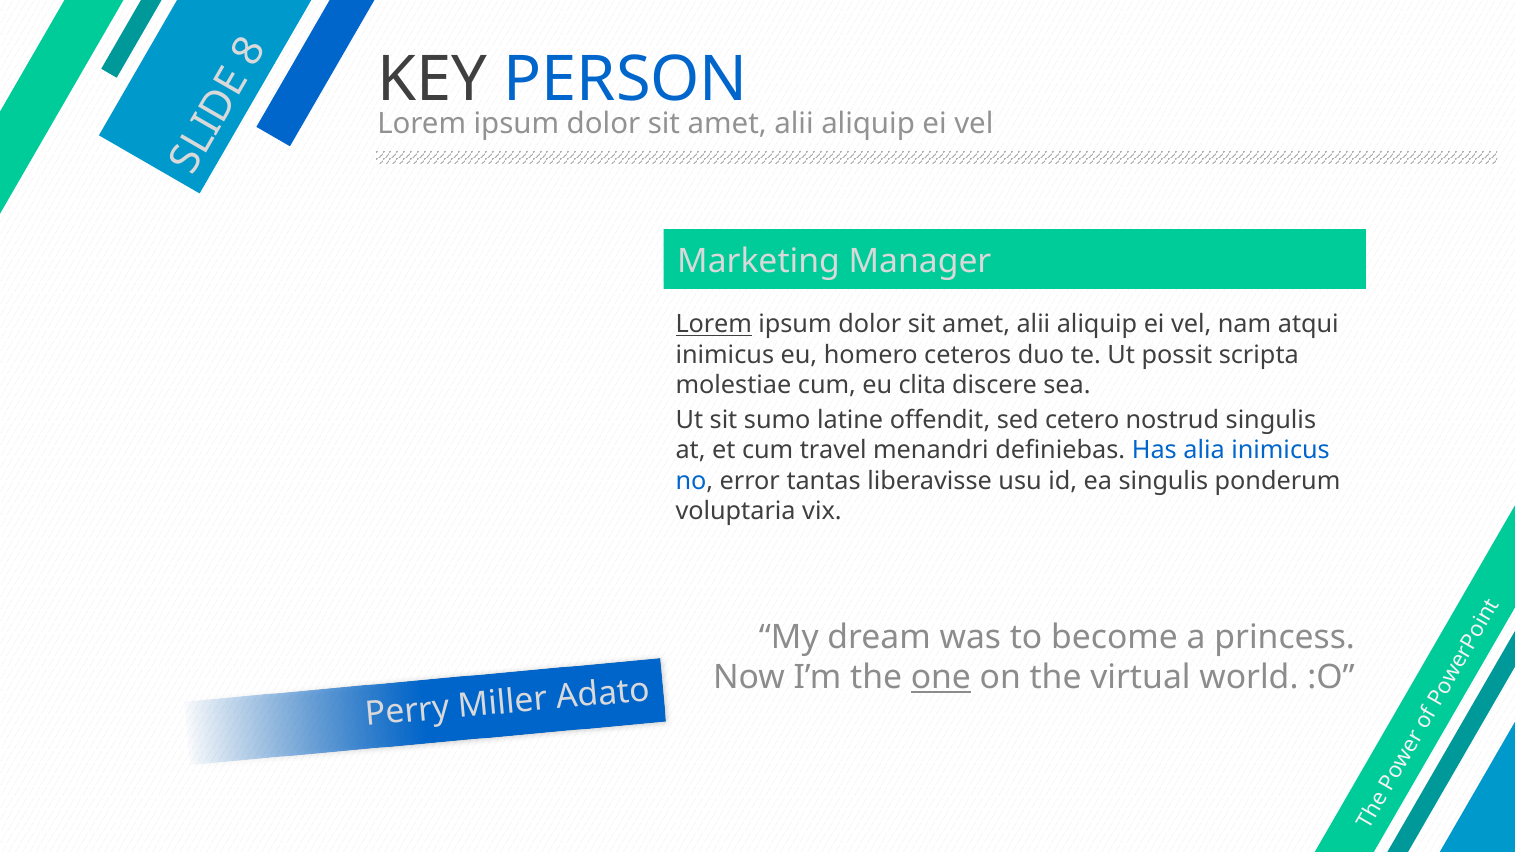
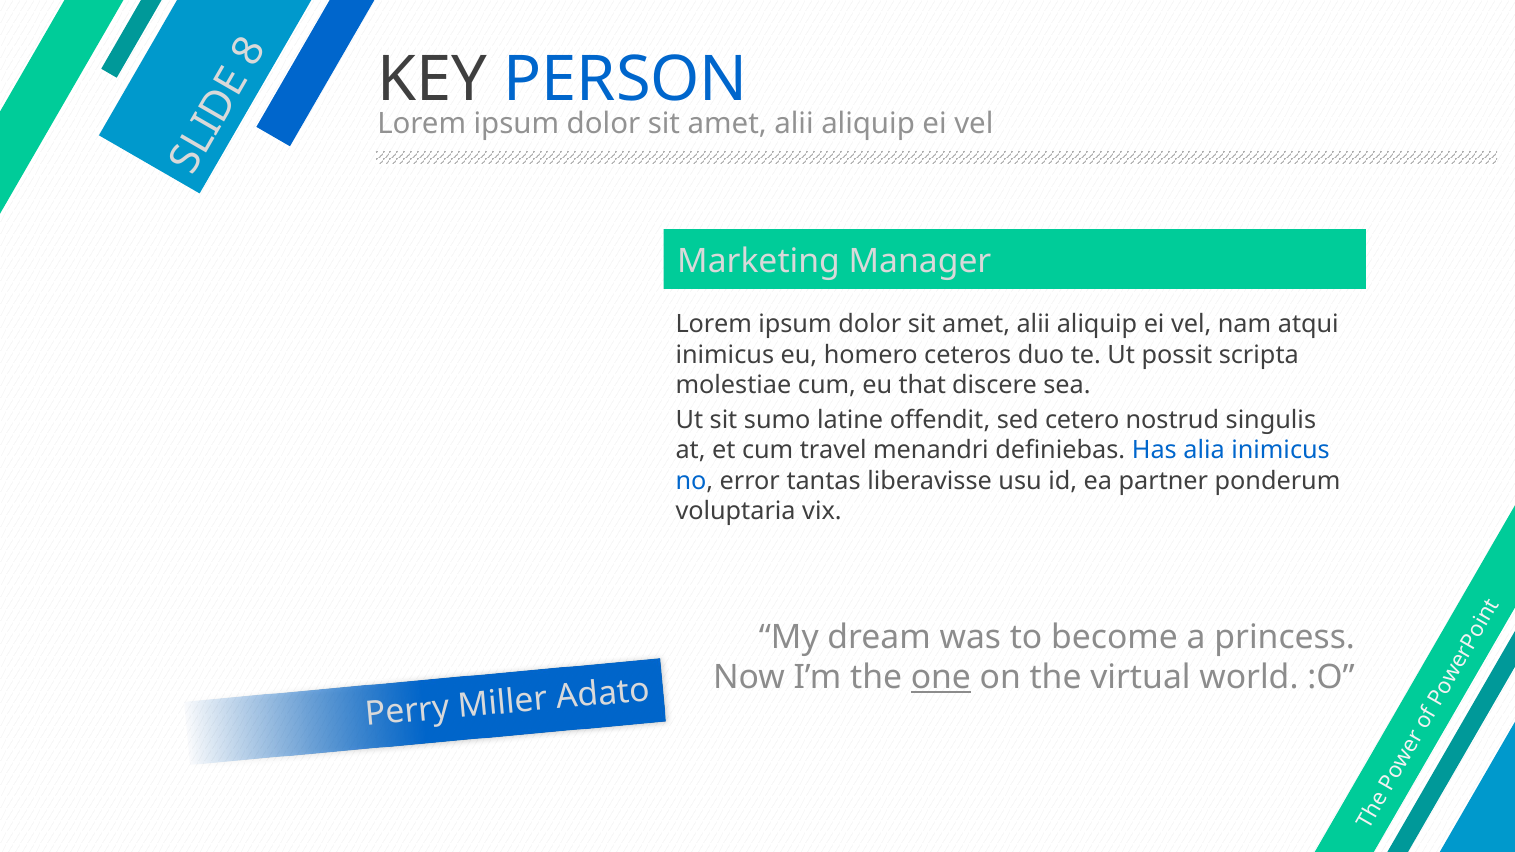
Lorem underline: present -> none (714, 325)
clita: clita -> that (922, 385)
ea singulis: singulis -> partner (1163, 481)
